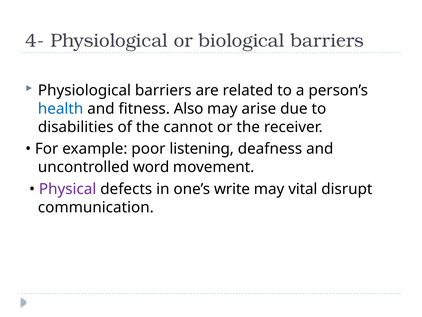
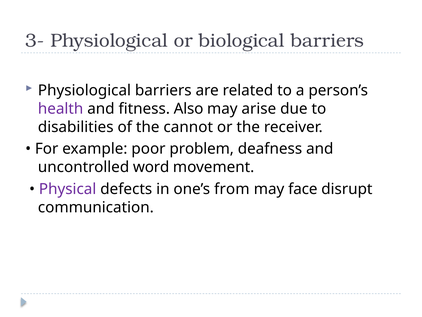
4-: 4- -> 3- (35, 41)
health colour: blue -> purple (61, 109)
listening: listening -> problem (202, 149)
write: write -> from (232, 189)
vital: vital -> face (303, 189)
